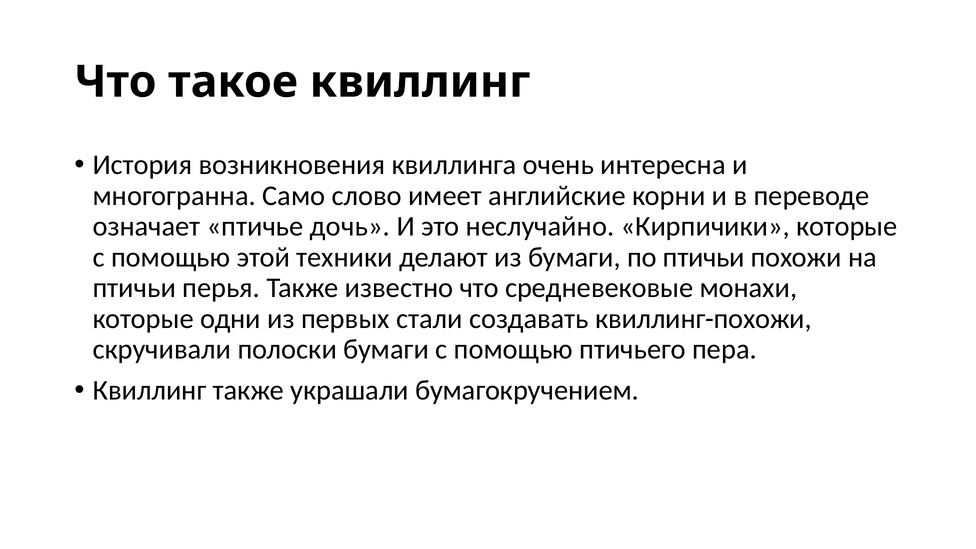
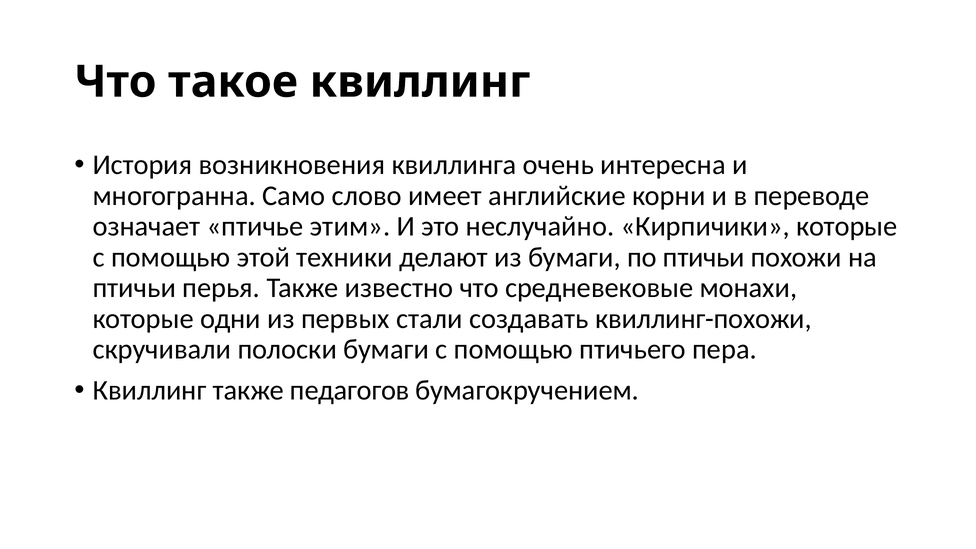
дочь: дочь -> этим (350, 227)
украшали: украшали -> педагогов (350, 390)
